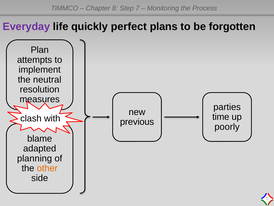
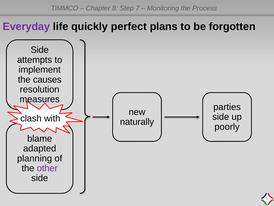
Plan: Plan -> Side (40, 50)
neutral: neutral -> causes (47, 79)
time: time -> side (221, 117)
previous: previous -> naturally (137, 122)
other colour: orange -> purple (47, 168)
